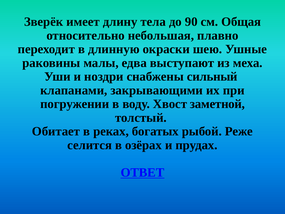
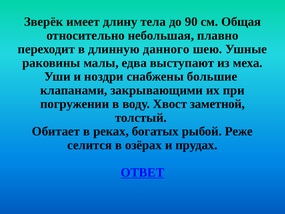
окраски: окраски -> данного (166, 49)
сильный: сильный -> большие (212, 76)
